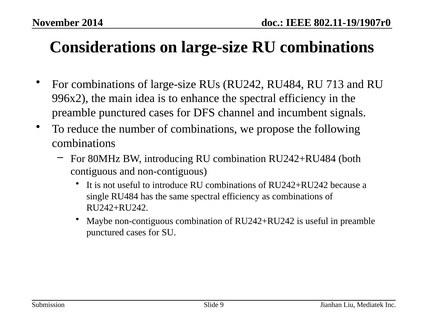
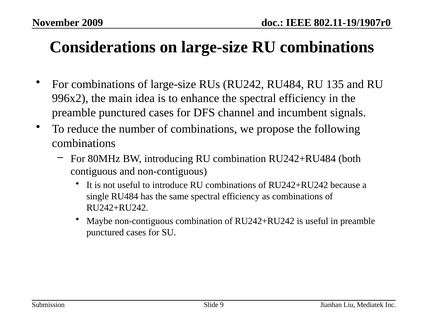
2014: 2014 -> 2009 (92, 23)
713: 713 -> 135 (335, 84)
